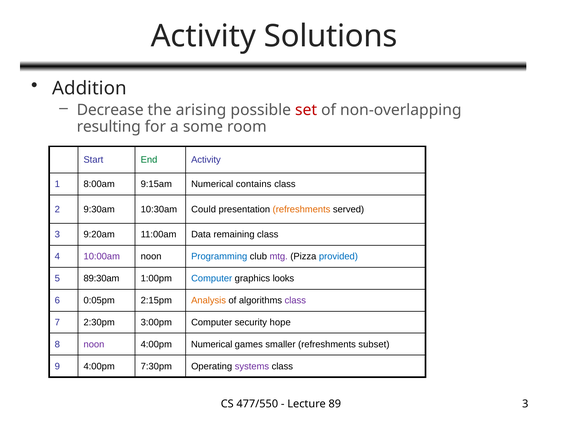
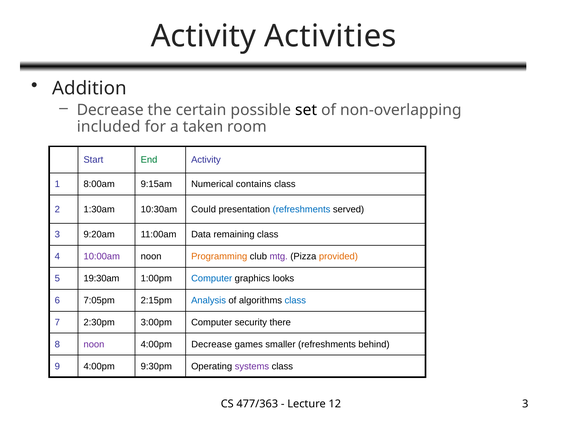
Solutions: Solutions -> Activities (330, 36)
arising: arising -> certain (201, 110)
set colour: red -> black (306, 110)
resulting: resulting -> included (109, 127)
some: some -> taken (203, 127)
9:30am: 9:30am -> 1:30am (99, 209)
refreshments colour: orange -> blue (302, 209)
Programming colour: blue -> orange (219, 256)
provided colour: blue -> orange (338, 256)
89:30am: 89:30am -> 19:30am (101, 278)
0:05pm: 0:05pm -> 7:05pm (99, 300)
Analysis colour: orange -> blue (209, 300)
class colour: purple -> blue (295, 300)
hope: hope -> there (280, 322)
4:00pm Numerical: Numerical -> Decrease (212, 344)
subset: subset -> behind (374, 344)
7:30pm: 7:30pm -> 9:30pm (156, 366)
477/550: 477/550 -> 477/363 (257, 403)
89: 89 -> 12 (335, 403)
